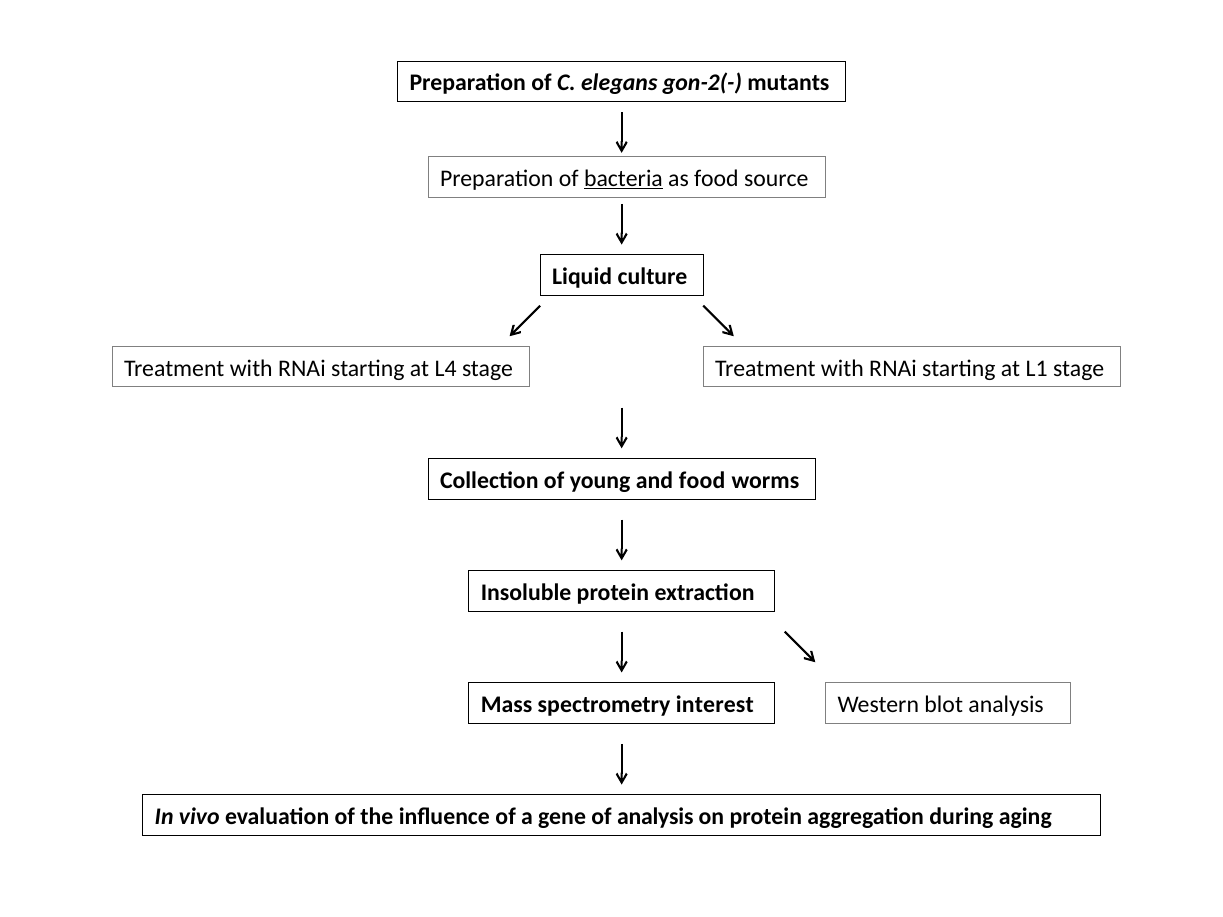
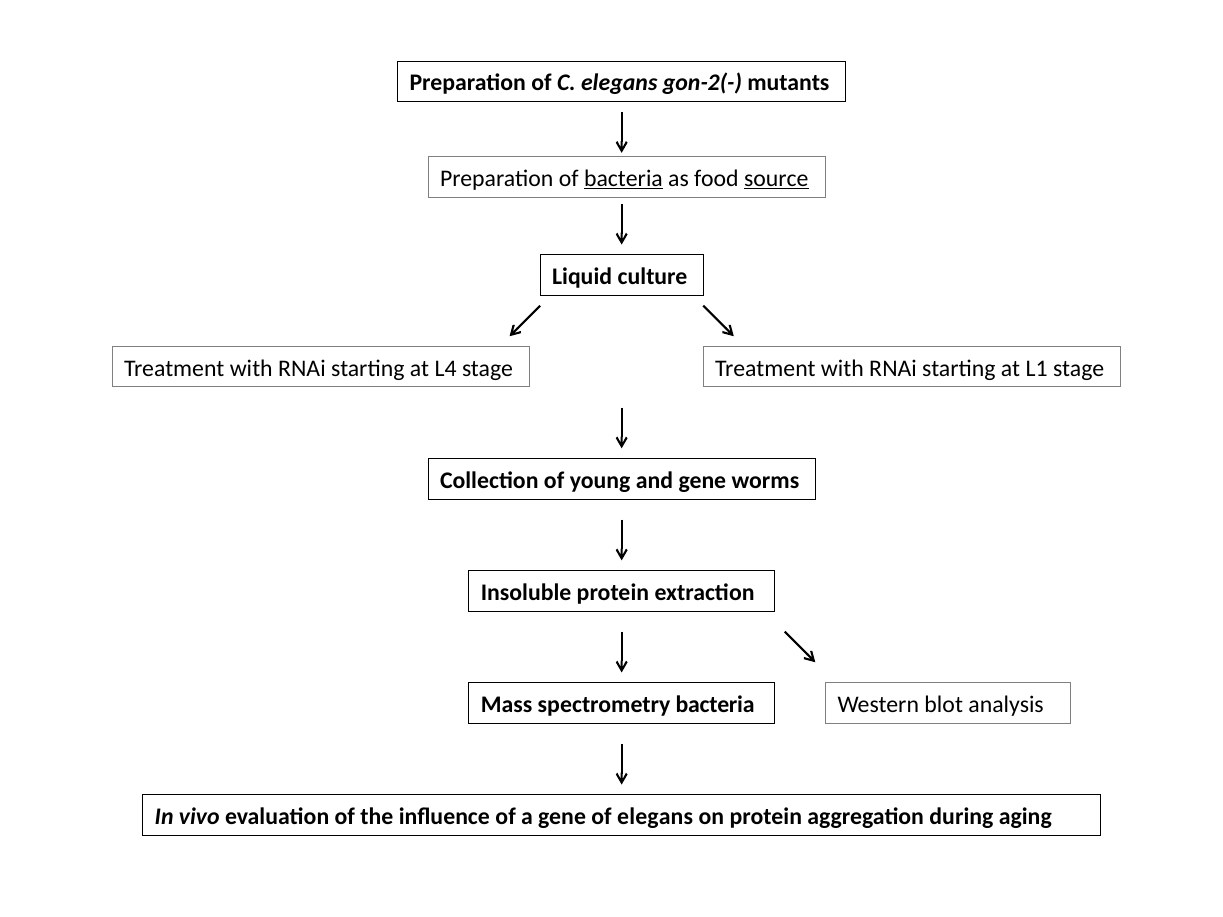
source underline: none -> present (776, 179)
and food: food -> gene (702, 481)
spectrometry interest: interest -> bacteria (715, 705)
of analysis: analysis -> elegans (655, 817)
